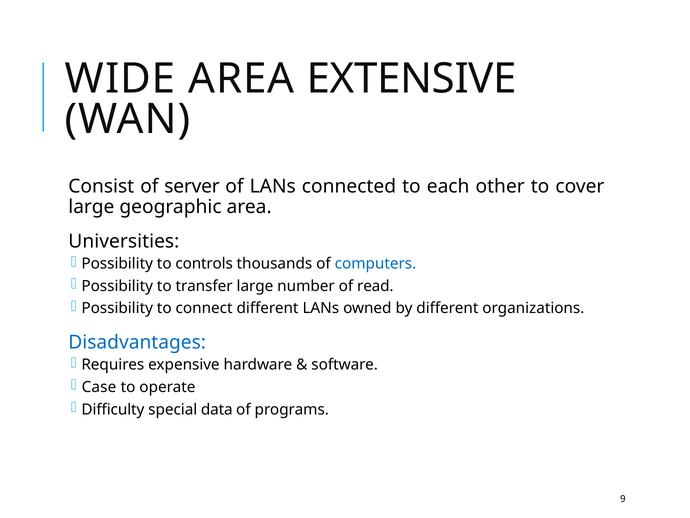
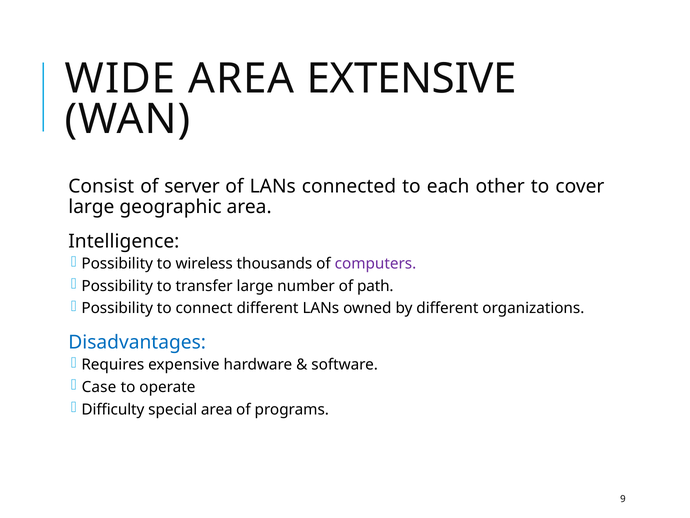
Universities: Universities -> Intelligence (124, 241)
controls: controls -> wireless (204, 264)
computers colour: blue -> purple (375, 264)
read: read -> path (375, 286)
special data: data -> area (217, 409)
